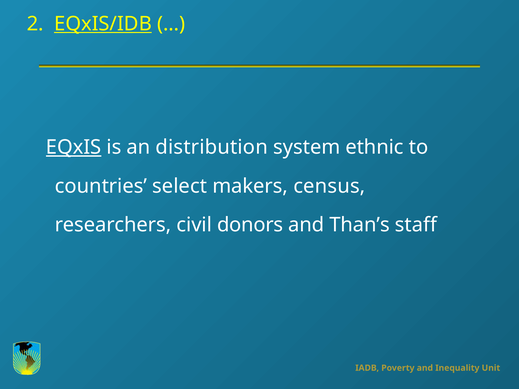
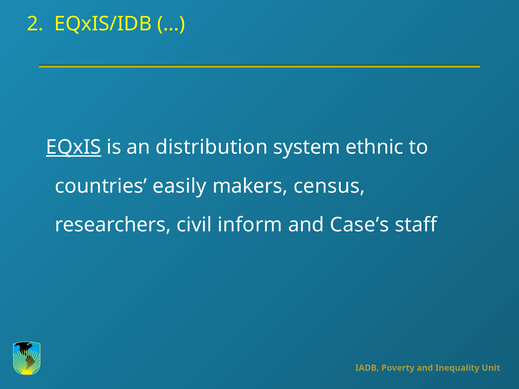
EQxIS/IDB underline: present -> none (103, 24)
select: select -> easily (180, 186)
donors: donors -> inform (250, 225)
Than’s: Than’s -> Case’s (359, 225)
